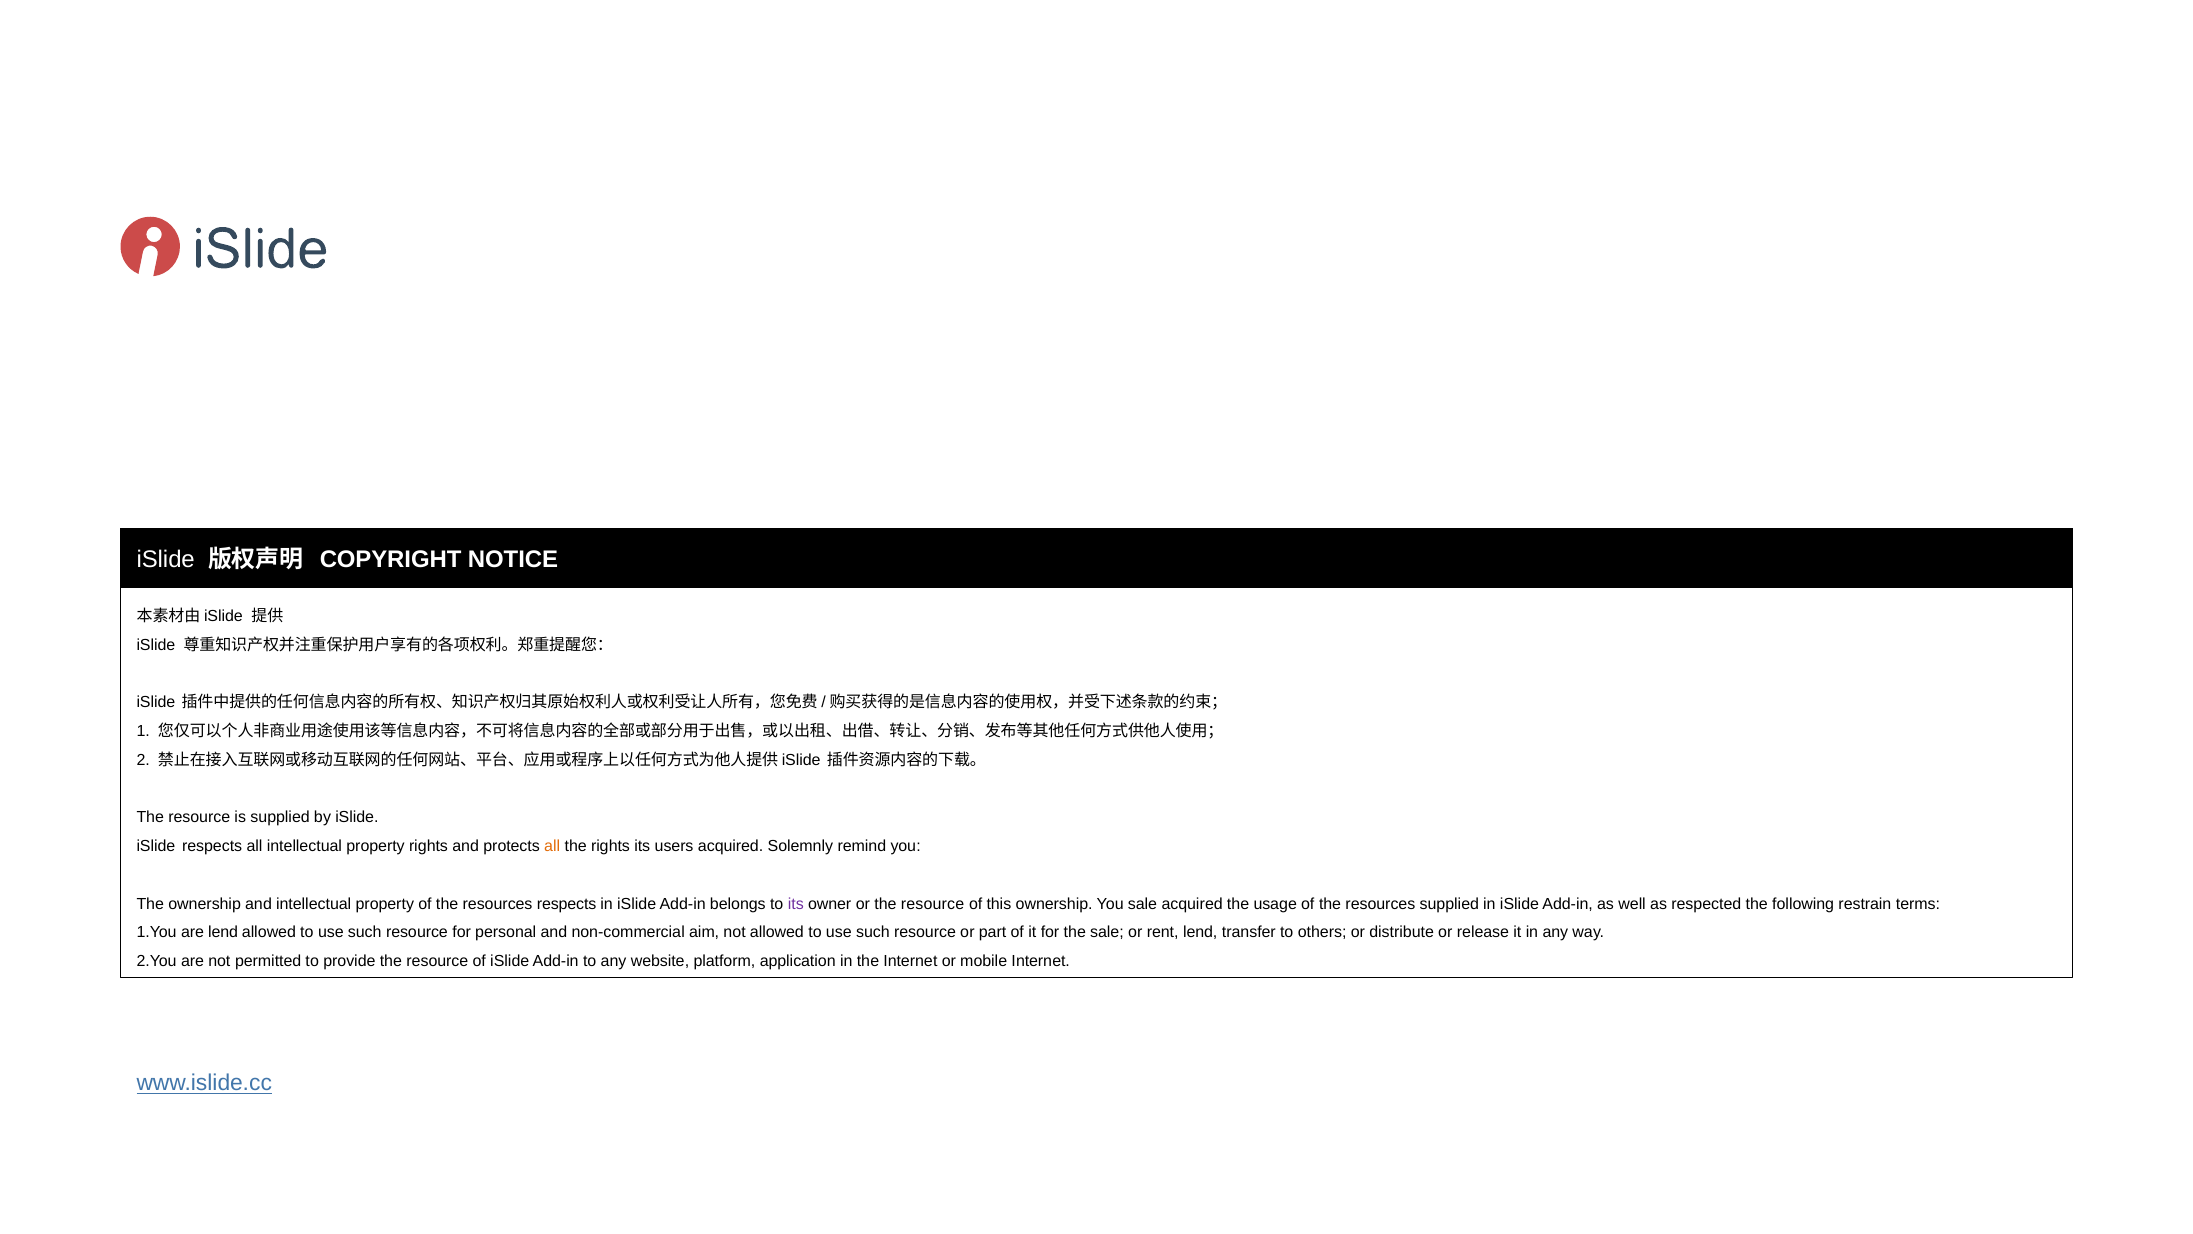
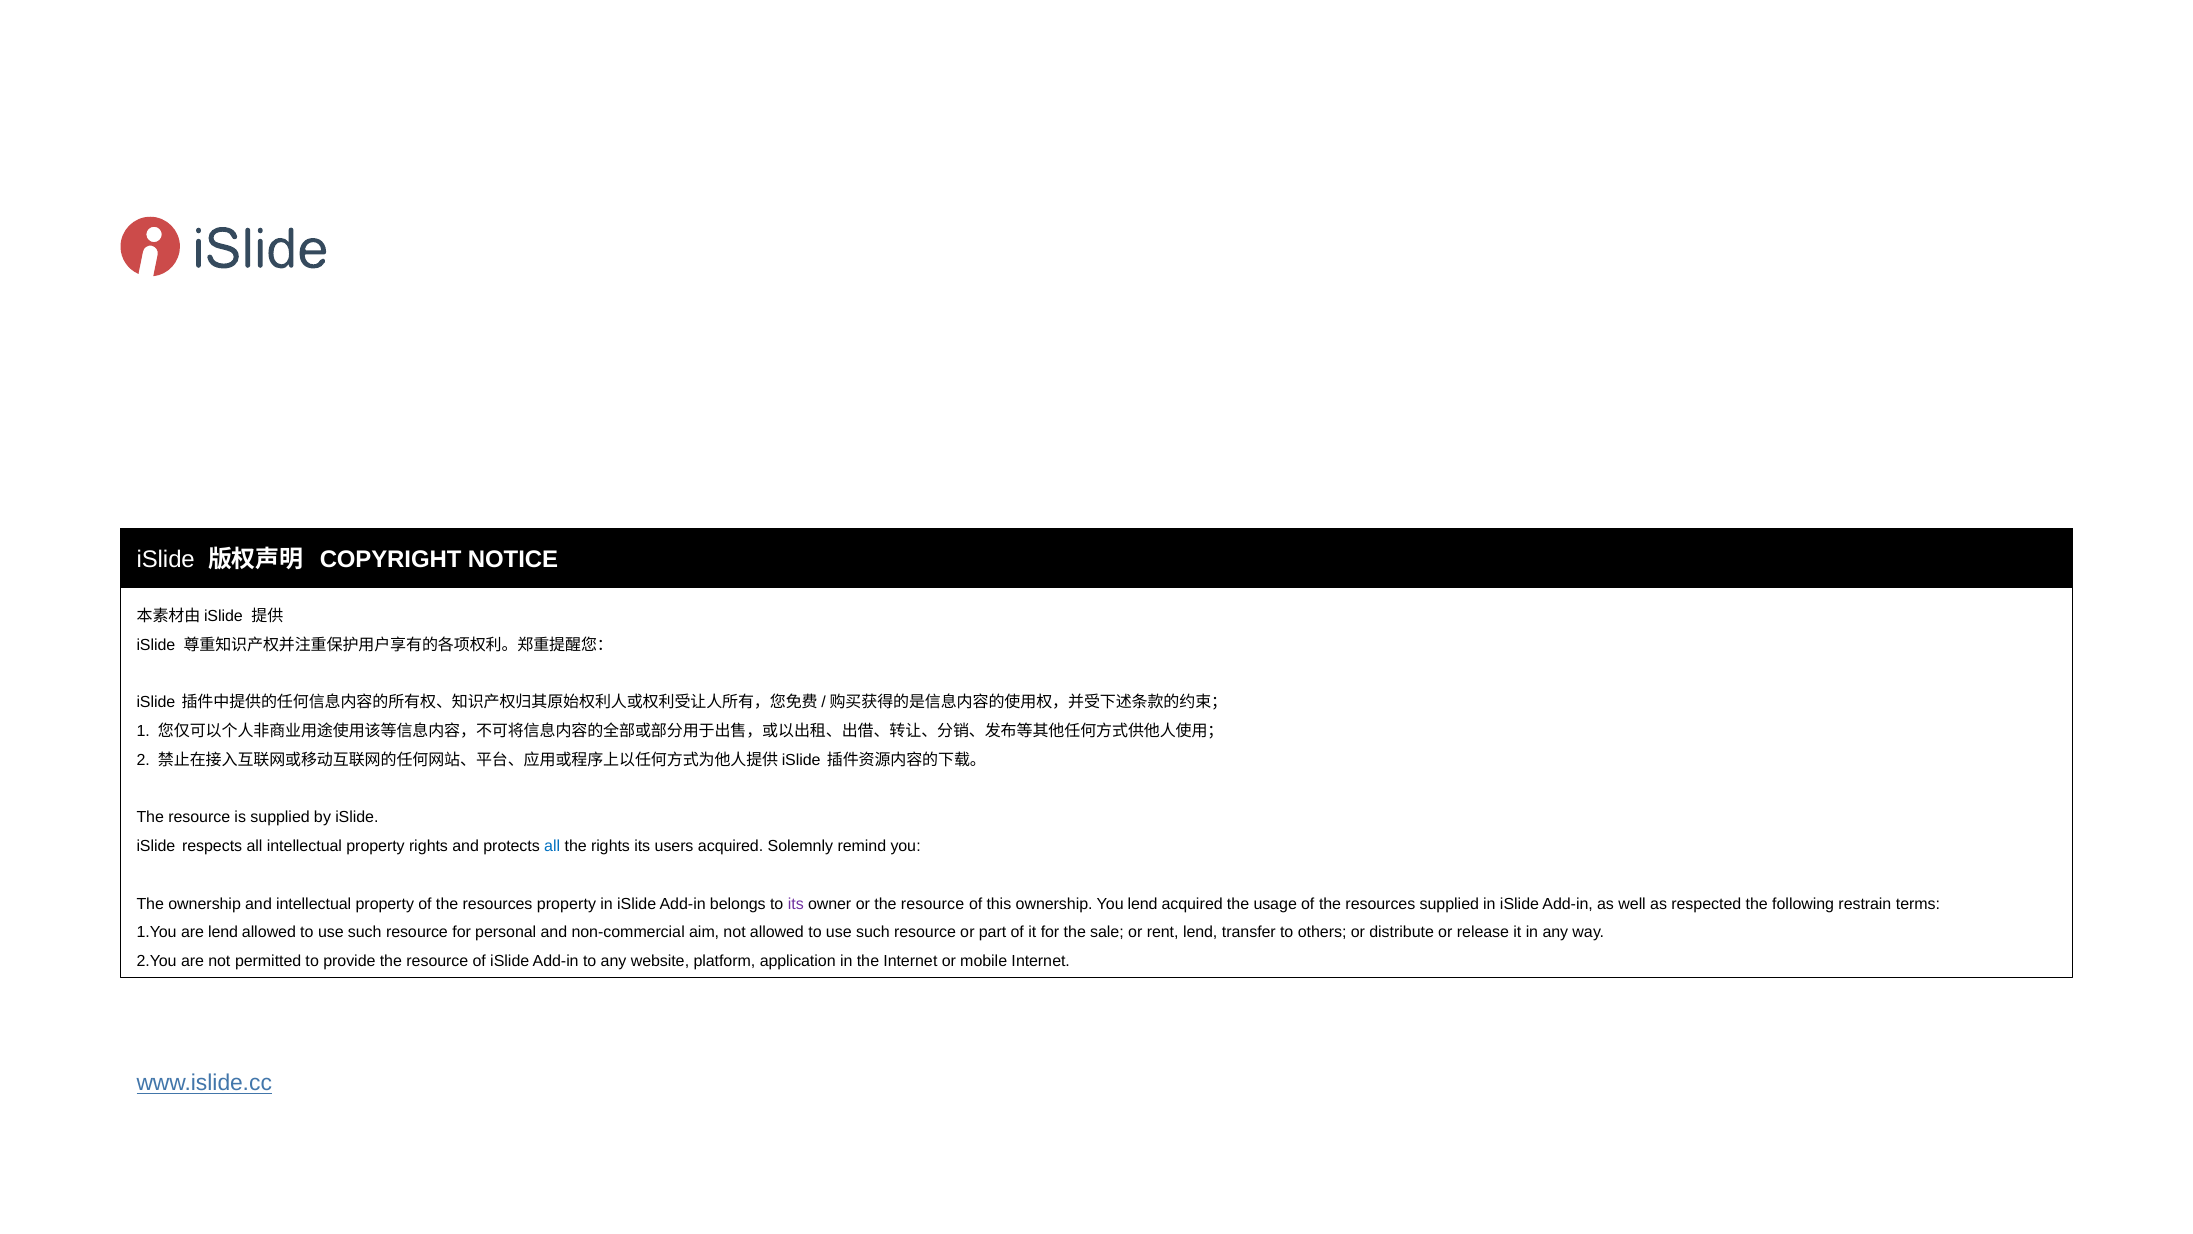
all colour: orange -> blue (552, 846)
resources respects: respects -> property (566, 903)
You sale: sale -> lend (1143, 903)
